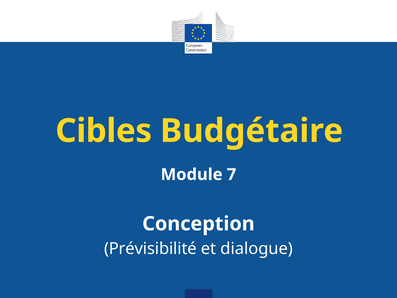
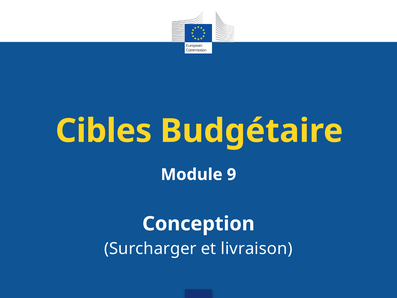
7: 7 -> 9 (232, 174)
Prévisibilité: Prévisibilité -> Surcharger (150, 249)
dialogue: dialogue -> livraison (257, 249)
